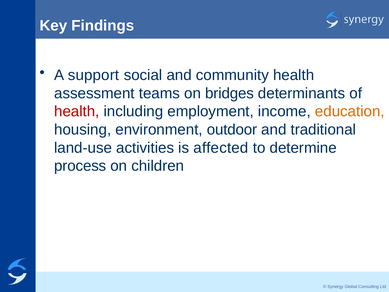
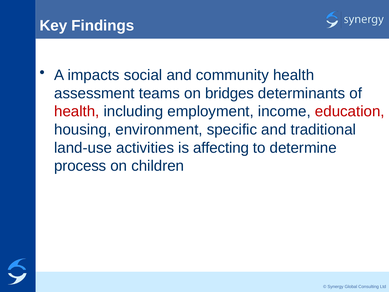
support: support -> impacts (94, 75)
education colour: orange -> red (350, 111)
outdoor: outdoor -> specific (232, 130)
affected: affected -> affecting (221, 148)
